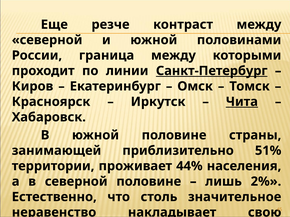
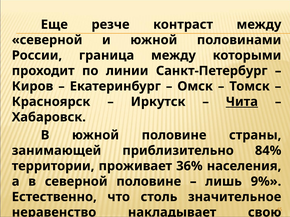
Санкт-Петербург underline: present -> none (212, 71)
51%: 51% -> 84% (268, 151)
44%: 44% -> 36% (189, 166)
2%: 2% -> 9% (266, 182)
